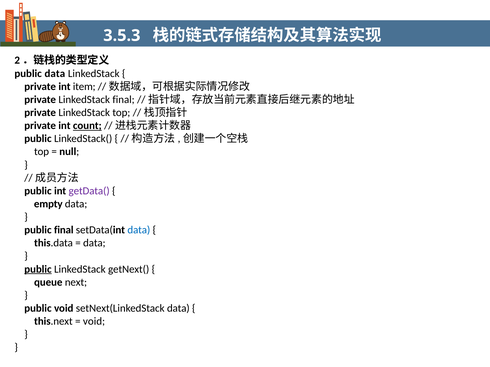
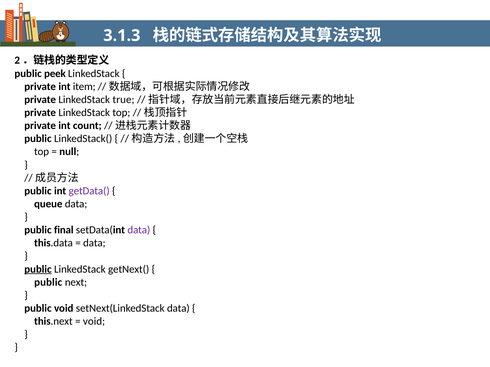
3.5.3: 3.5.3 -> 3.1.3 (122, 36)
public data: data -> peek (55, 74)
LinkedStack final: final -> true (124, 100)
count underline: present -> none (87, 126)
empty: empty -> queue (48, 204)
data colour: blue -> purple (139, 230)
queue: queue -> public (48, 283)
